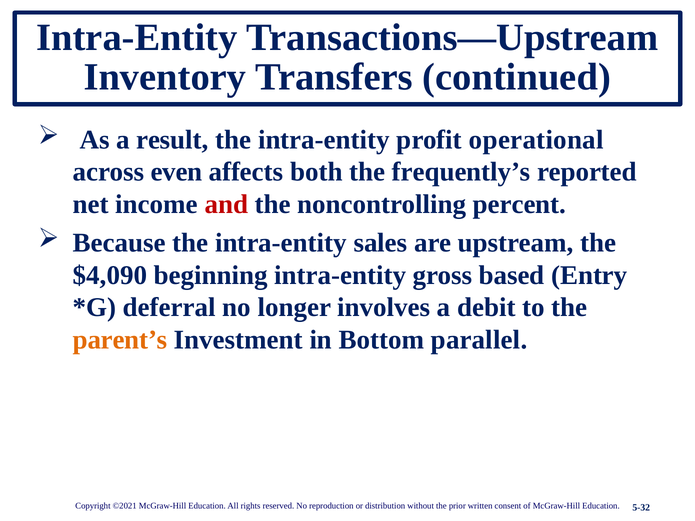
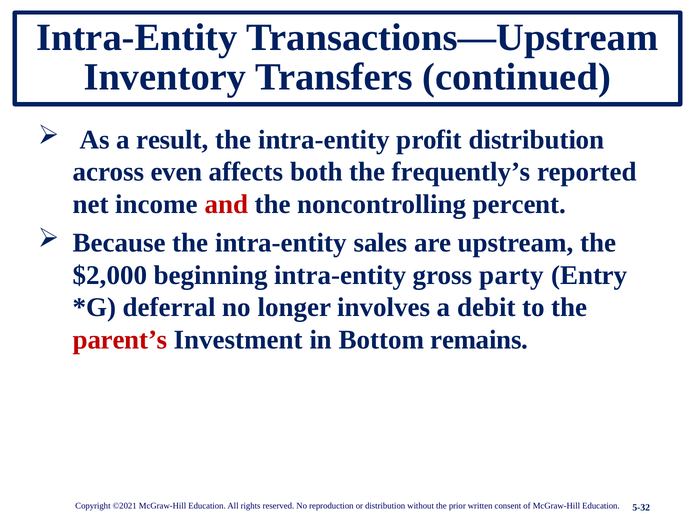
profit operational: operational -> distribution (537, 140)
$4,090: $4,090 -> $2,000 (110, 275)
based: based -> party (511, 275)
parent’s colour: orange -> red (120, 340)
parallel: parallel -> remains (479, 340)
